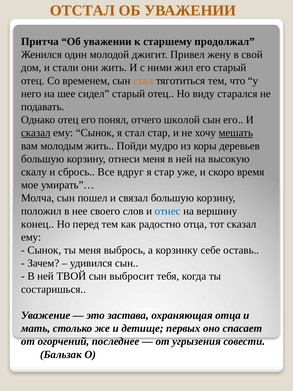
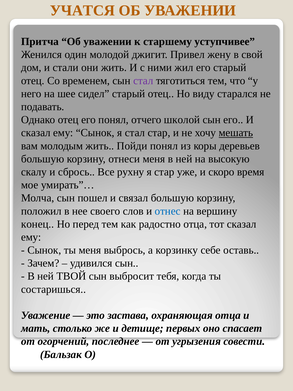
ОТСТАЛ: ОТСТАЛ -> УЧАТСЯ (82, 11)
продолжал: продолжал -> уступчивее (225, 41)
стал colour: orange -> purple (143, 81)
сказал underline: present -> none (36, 133)
Пойди мудро: мудро -> понял (164, 146)
вдруг: вдруг -> рухну (131, 172)
